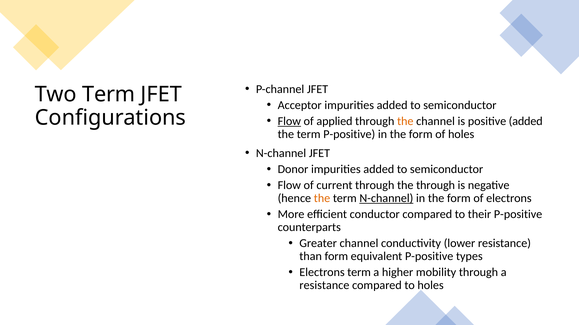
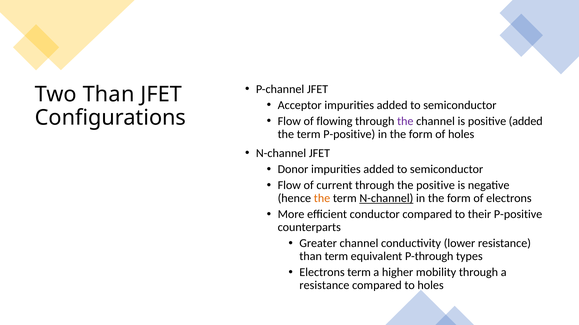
Two Term: Term -> Than (109, 94)
Flow underline: present -> none (289, 121)
applied: applied -> flowing (334, 121)
the colour: orange -> purple (405, 121)
the through: through -> positive (436, 186)
than form: form -> term (336, 257)
equivalent P-positive: P-positive -> P-through (429, 257)
